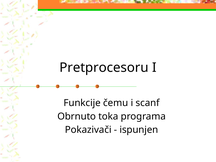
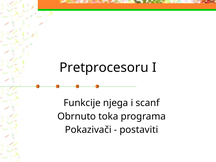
čemu: čemu -> njega (116, 103)
ispunjen: ispunjen -> postaviti (139, 130)
